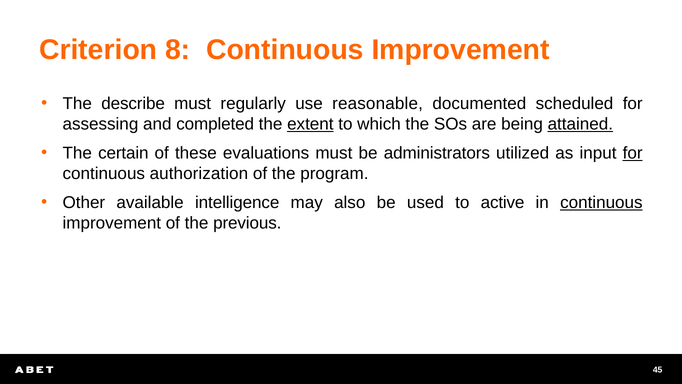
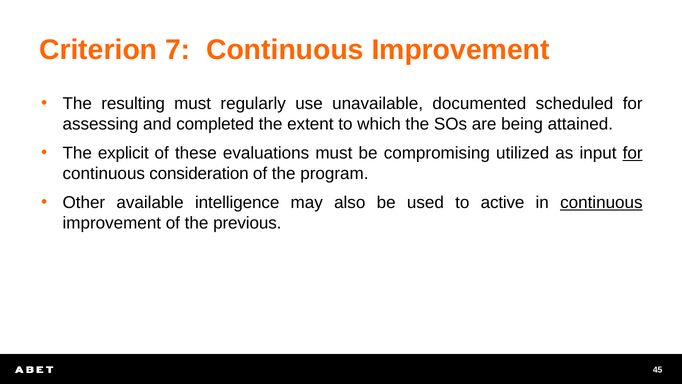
8: 8 -> 7 (178, 50)
describe: describe -> resulting (133, 103)
reasonable: reasonable -> unavailable (378, 103)
extent underline: present -> none (310, 124)
attained underline: present -> none (580, 124)
certain: certain -> explicit (123, 153)
administrators: administrators -> compromising (437, 153)
authorization: authorization -> consideration (199, 173)
